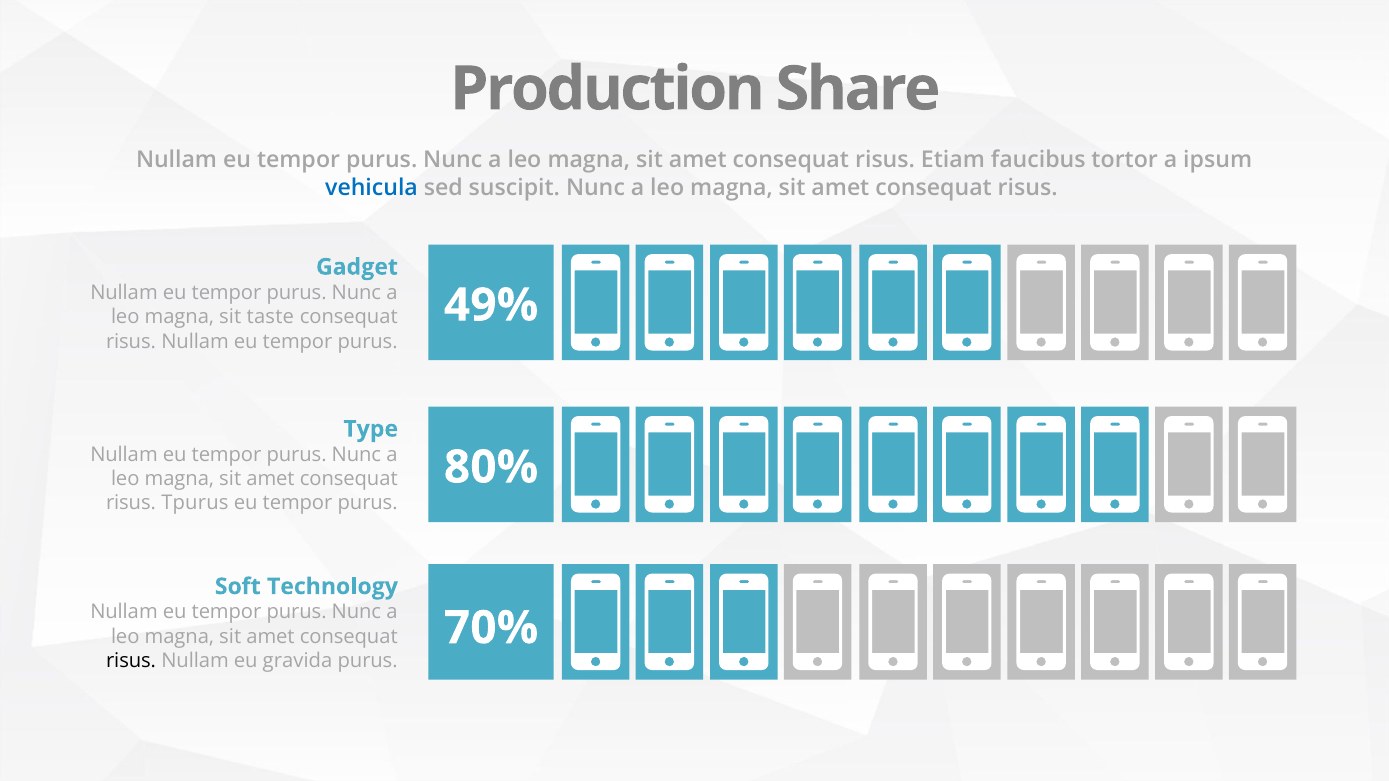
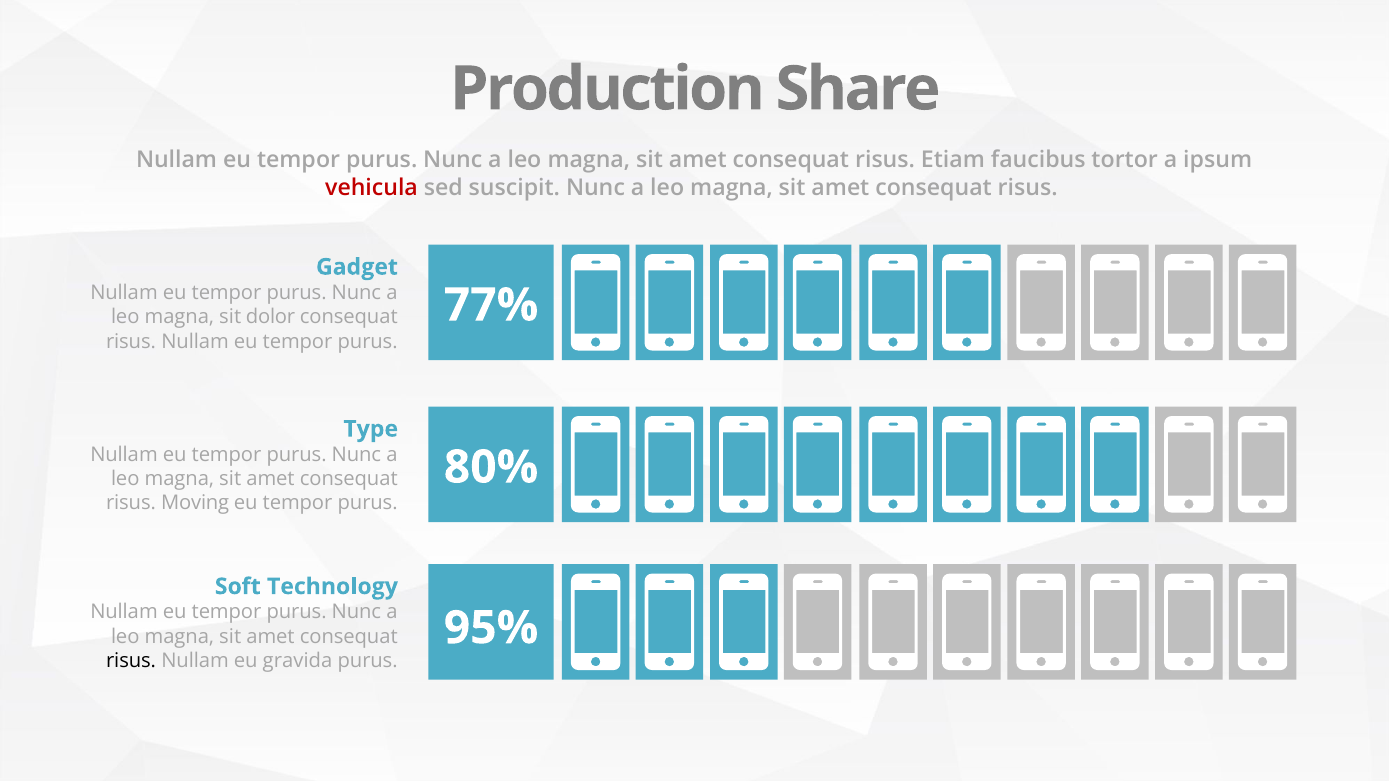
vehicula colour: blue -> red (372, 188)
49%: 49% -> 77% (491, 305)
taste: taste -> dolor (271, 317)
Tpurus: Tpurus -> Moving (195, 504)
70%: 70% -> 95% (491, 628)
